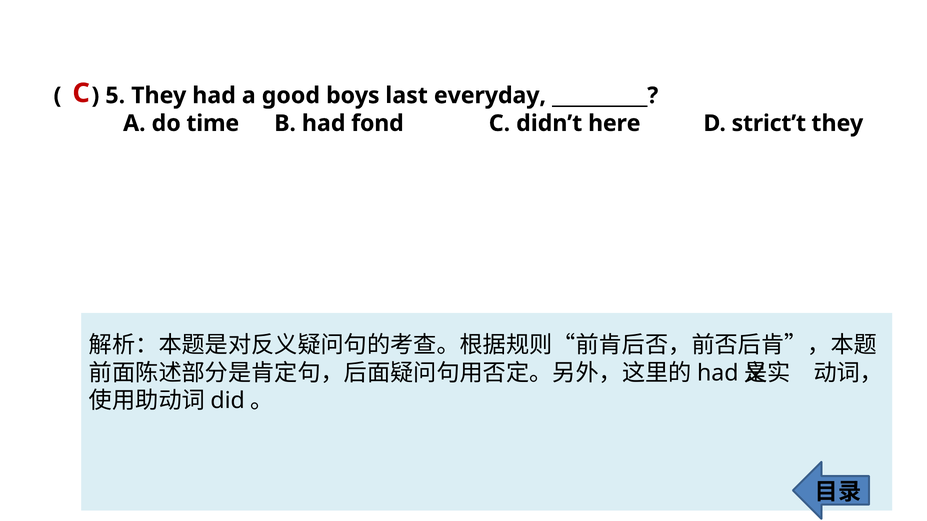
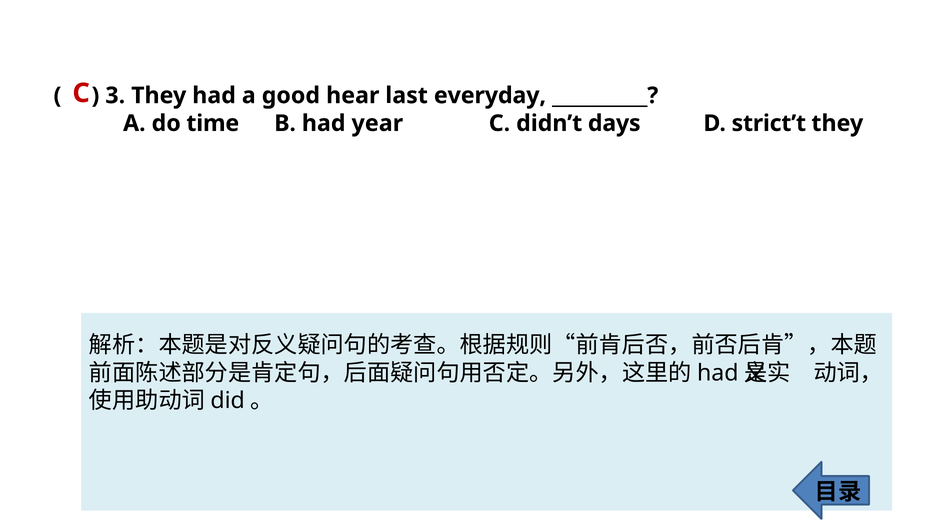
5: 5 -> 3 (115, 96)
boys: boys -> hear (353, 96)
fond: fond -> year (377, 123)
here: here -> days (614, 123)
